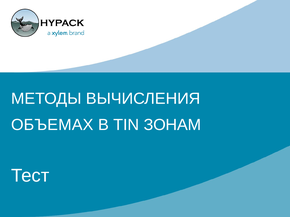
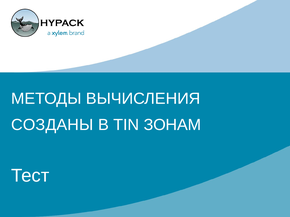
ОБЪЕМАХ: ОБЪЕМАХ -> СОЗДАНЫ (52, 125)
